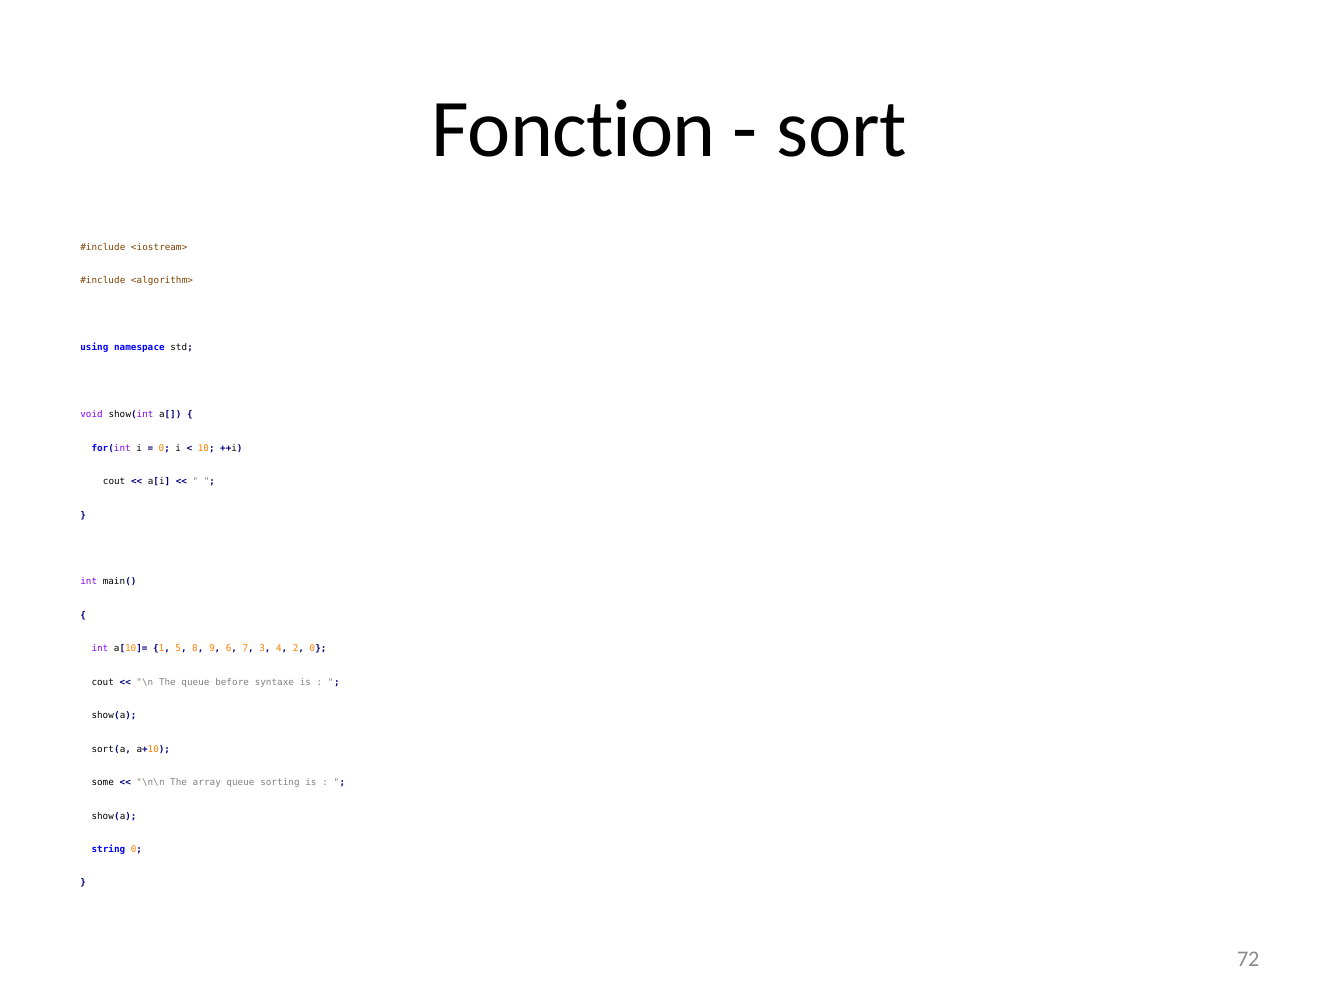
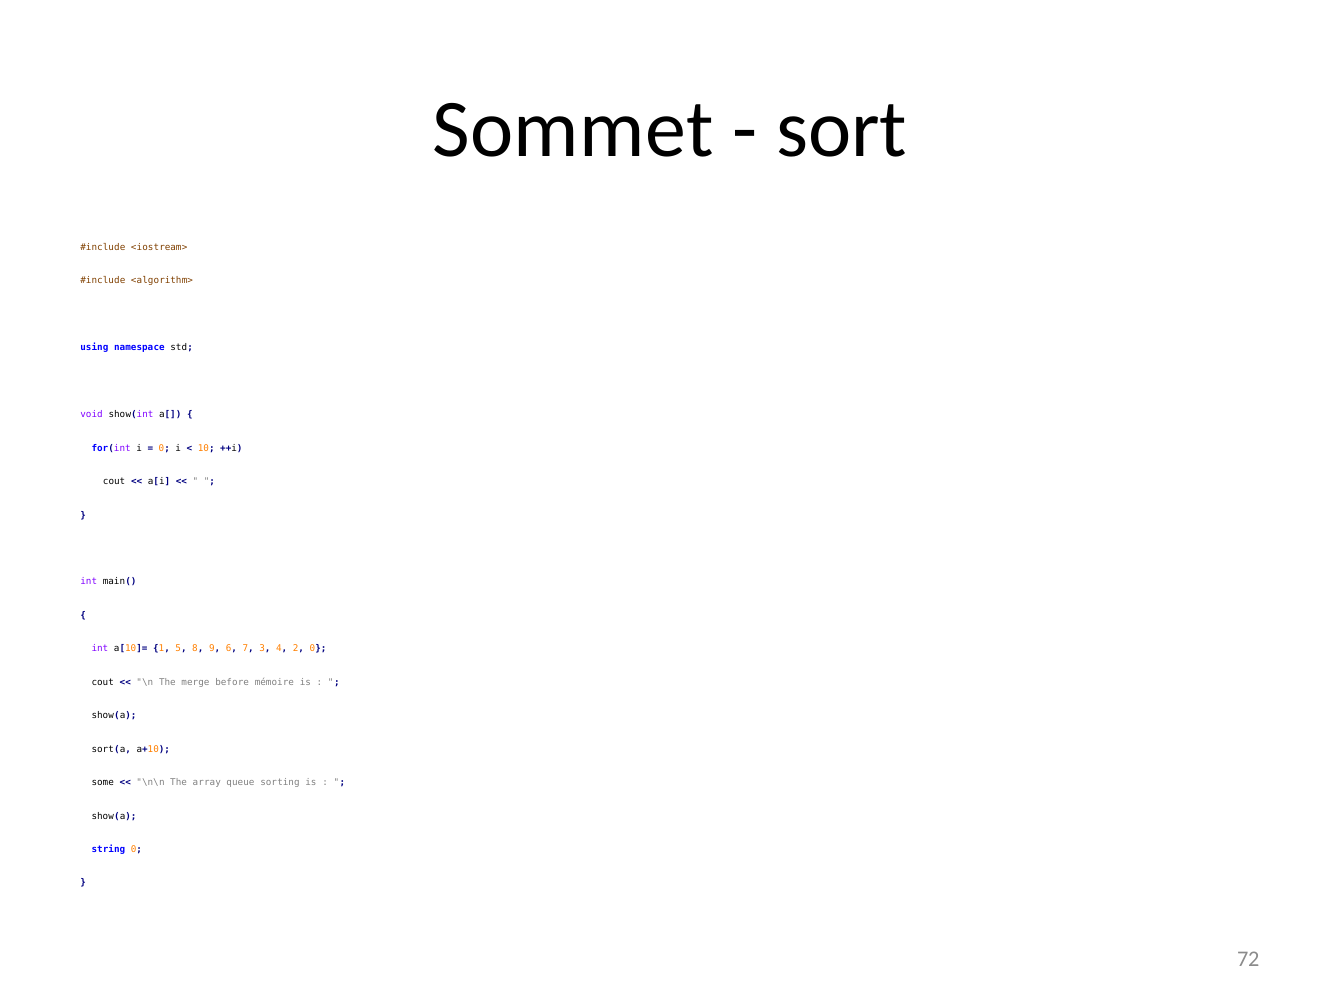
Fonction: Fonction -> Sommet (573, 130)
The queue: queue -> merge (196, 682)
syntaxe: syntaxe -> mémoire (274, 682)
